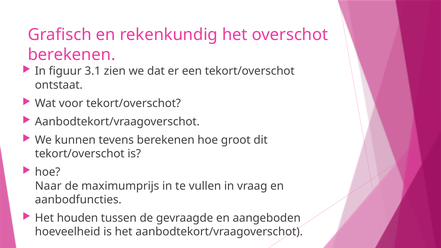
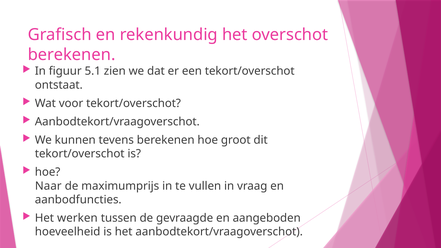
3.1: 3.1 -> 5.1 (93, 71)
houden: houden -> werken (77, 218)
